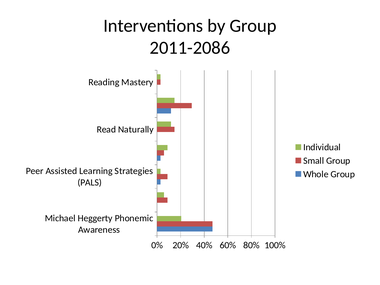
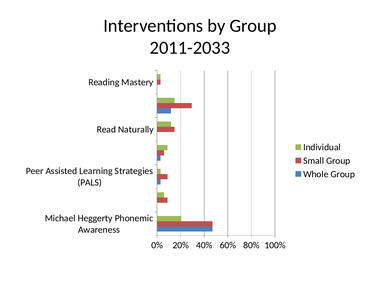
2011-2086: 2011-2086 -> 2011-2033 (190, 48)
